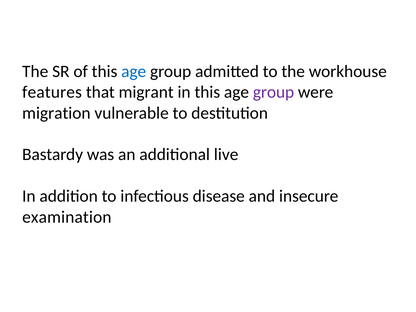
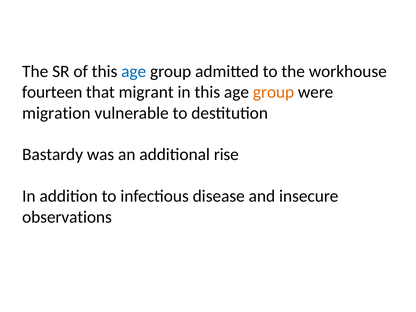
features: features -> fourteen (52, 92)
group colour: purple -> orange (274, 92)
live: live -> rise (226, 155)
examination: examination -> observations (67, 217)
